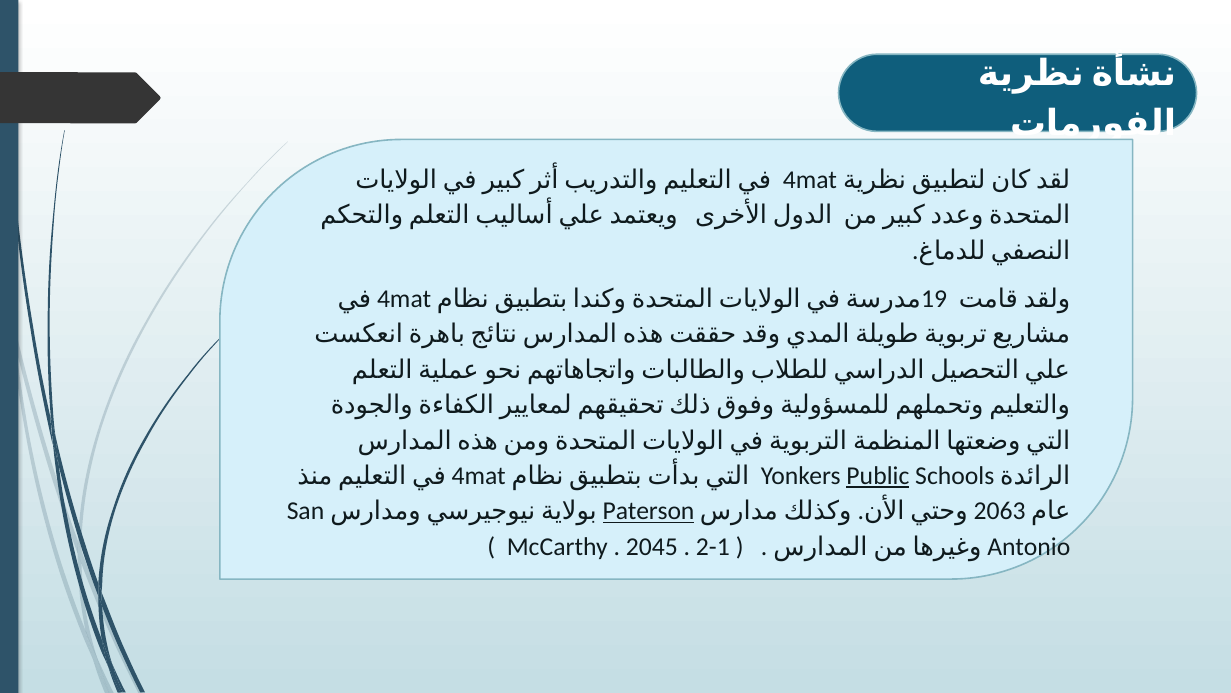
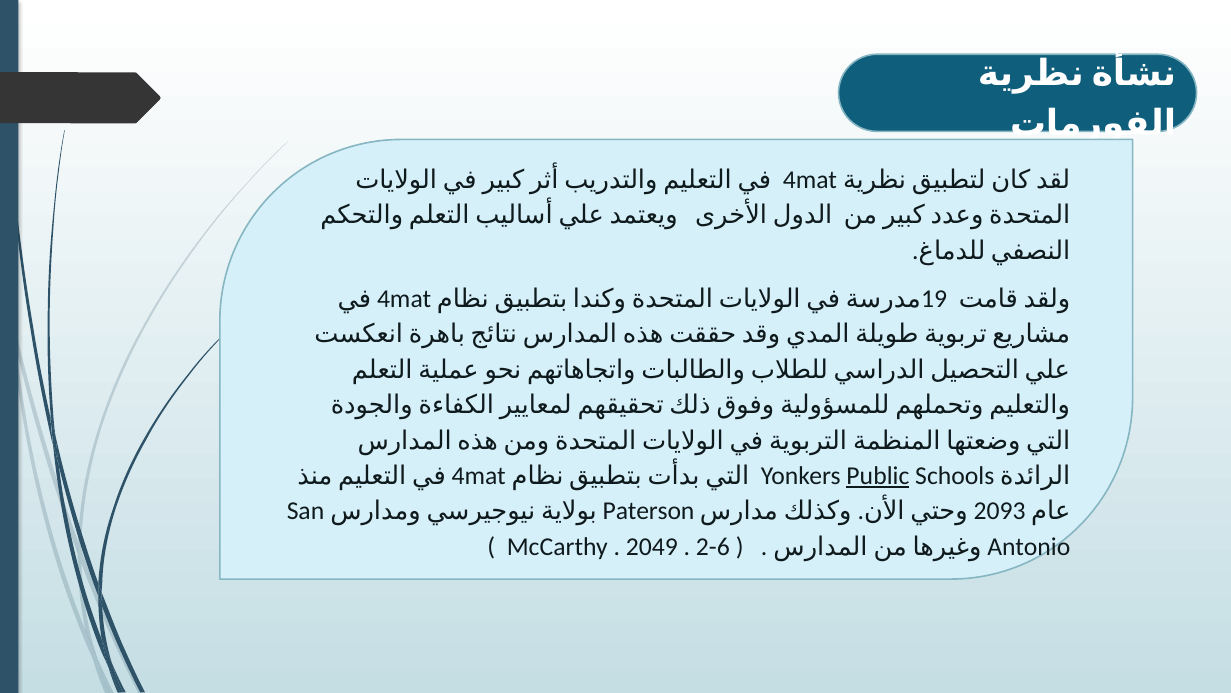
Paterson underline: present -> none (649, 511)
2063: 2063 -> 2093 (1000, 511)
2045: 2045 -> 2049 (652, 546)
2-1: 2-1 -> 2-6 (713, 546)
